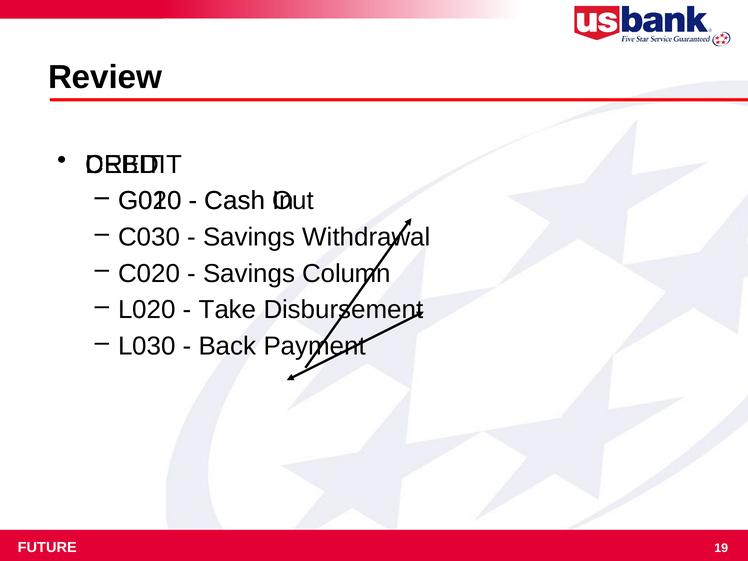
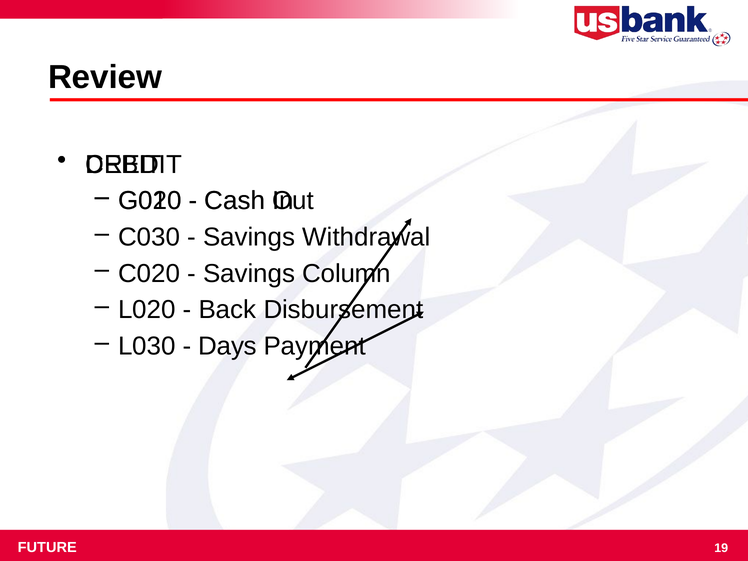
Take: Take -> Back (228, 310)
Back: Back -> Days (228, 346)
